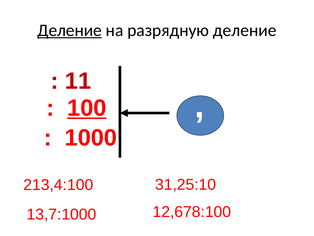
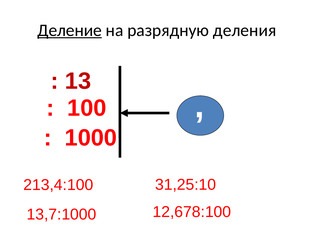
разрядную деление: деление -> деления (245, 30)
11: 11 -> 13 (78, 81)
100 underline: present -> none (87, 108)
